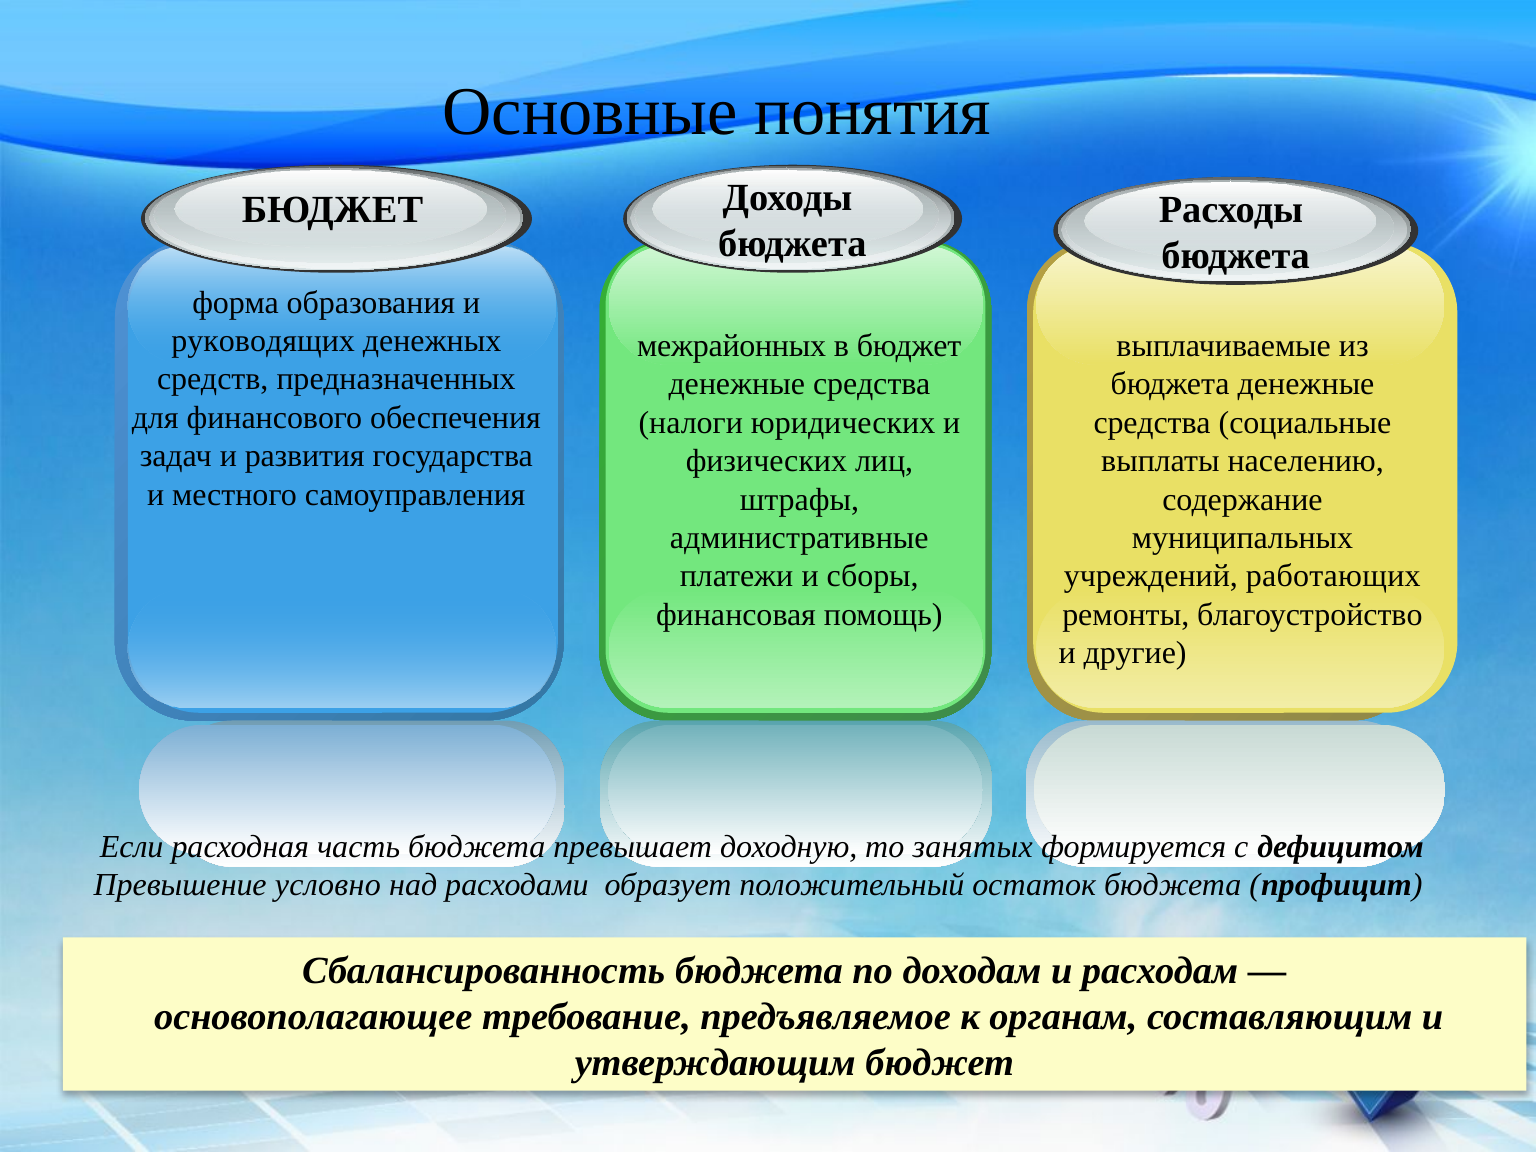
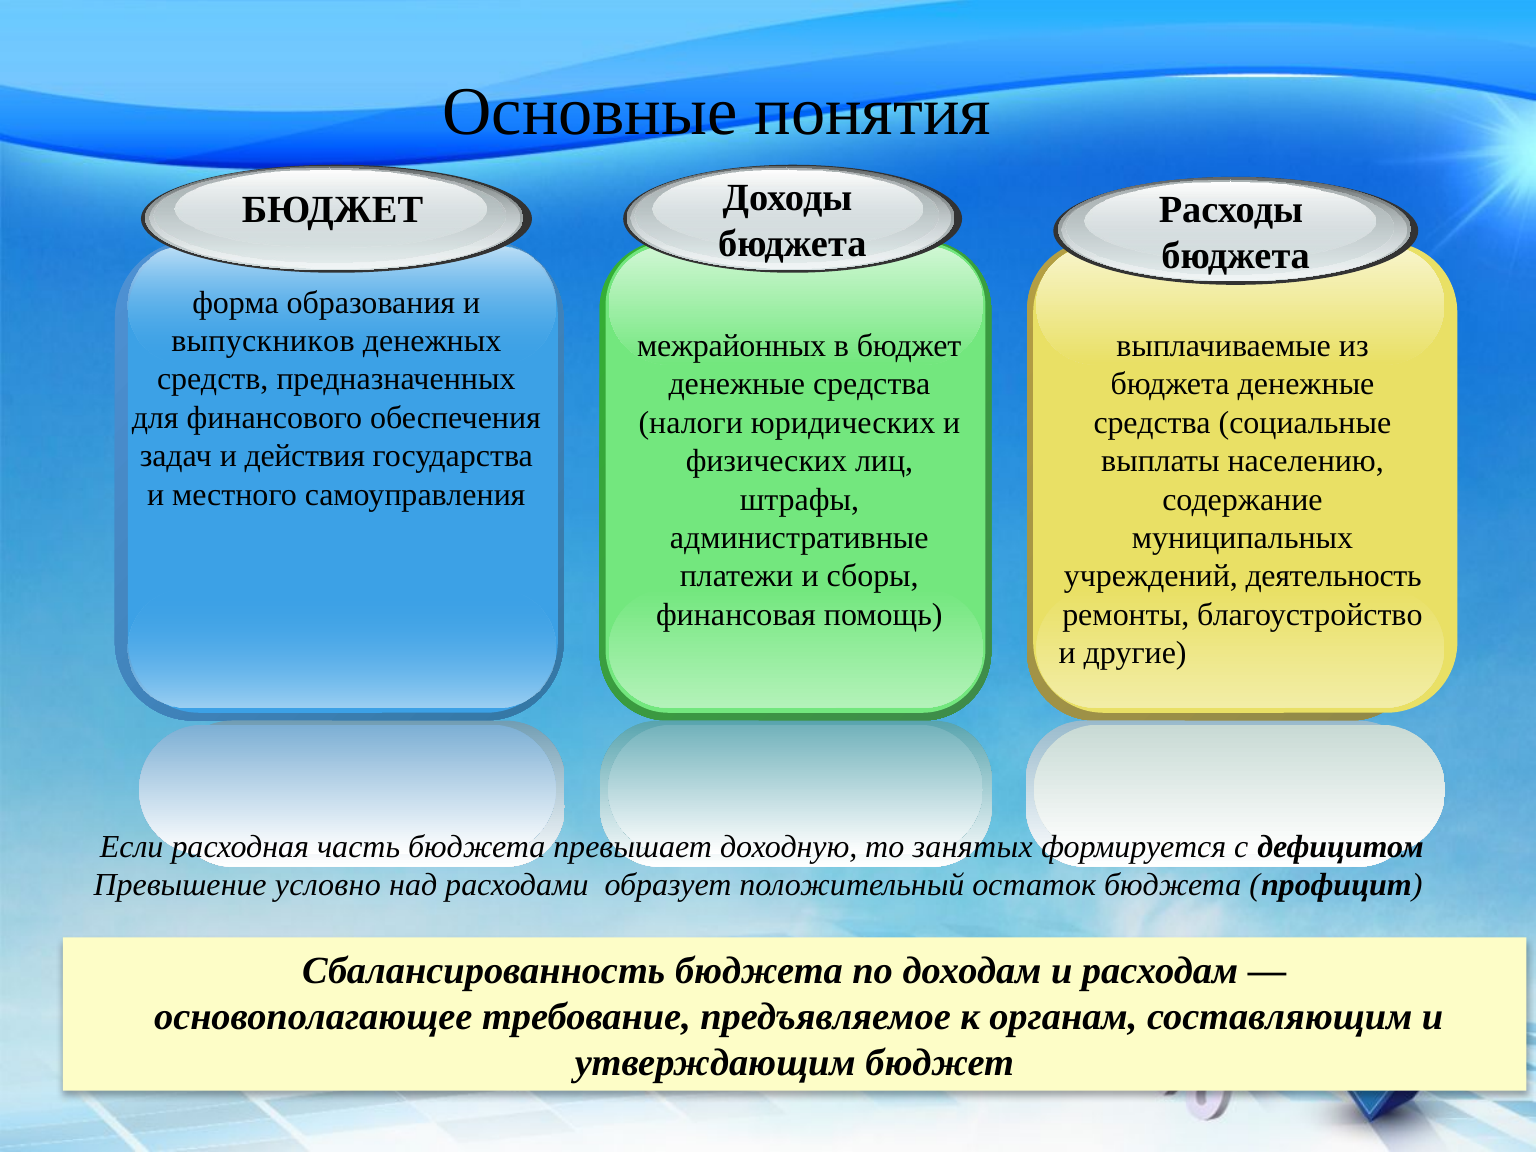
руководящих: руководящих -> выпускников (263, 341)
развития: развития -> действия (305, 456)
работающих: работающих -> деятельность (1334, 576)
